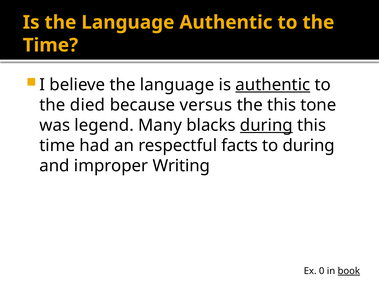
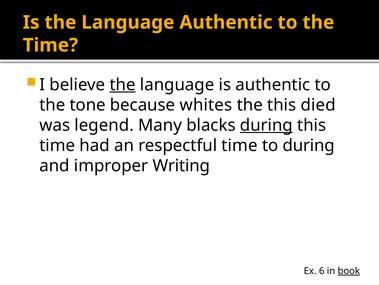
the underline: none -> present (123, 85)
authentic underline: present -> none (273, 85)
died: died -> tone (88, 105)
versus: versus -> whites (206, 105)
tone: tone -> died (318, 105)
respectful facts: facts -> time (240, 145)
0: 0 -> 6 (322, 270)
